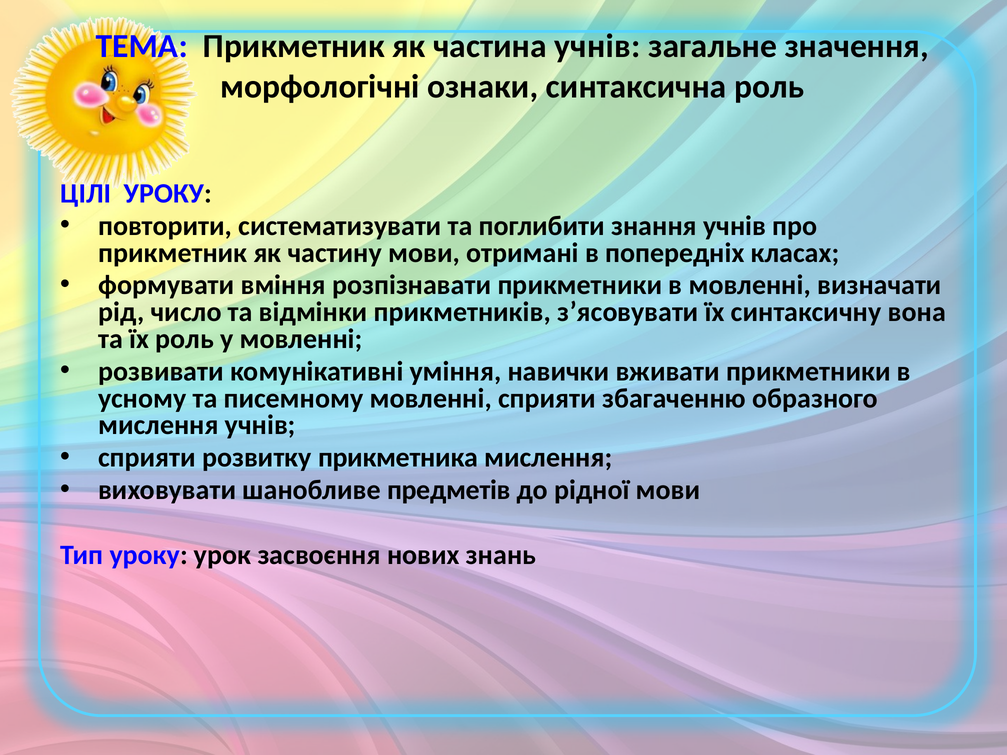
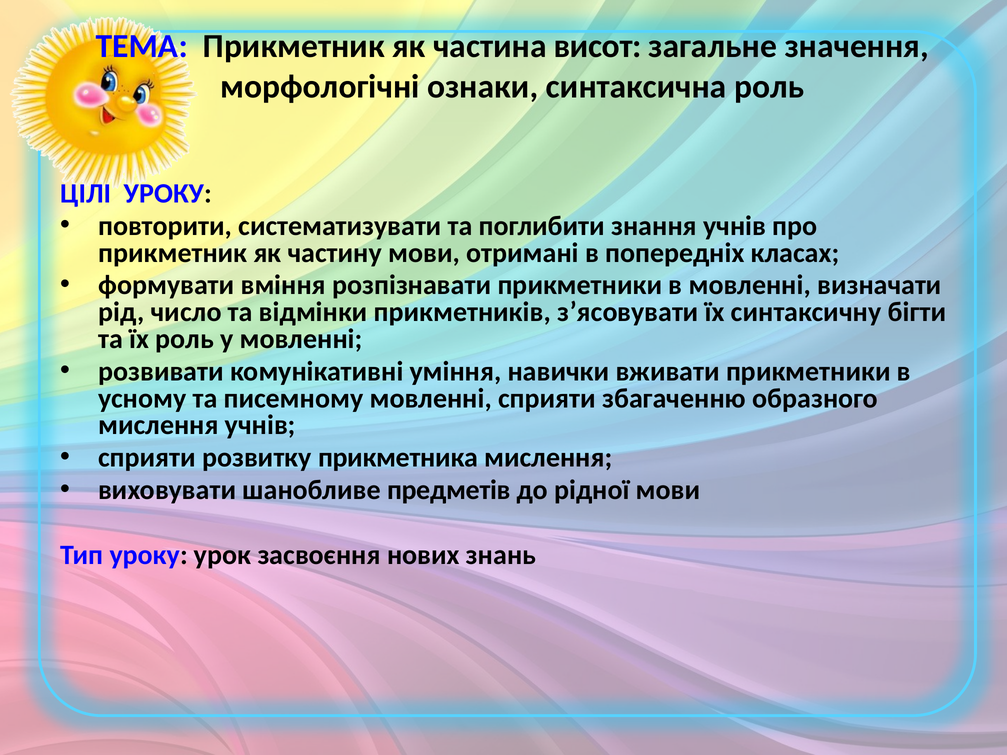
частина учнів: учнів -> висот (598, 46)
вона: вона -> бігти (917, 312)
